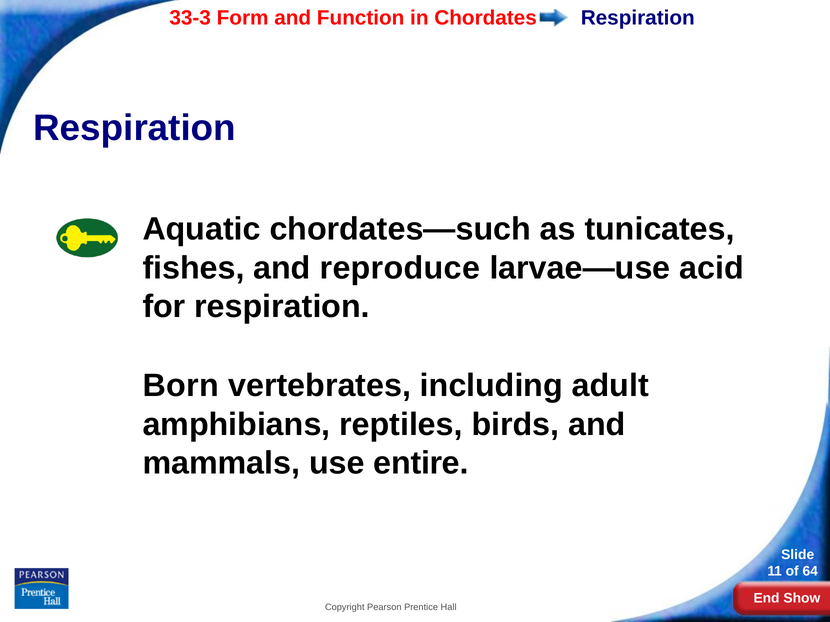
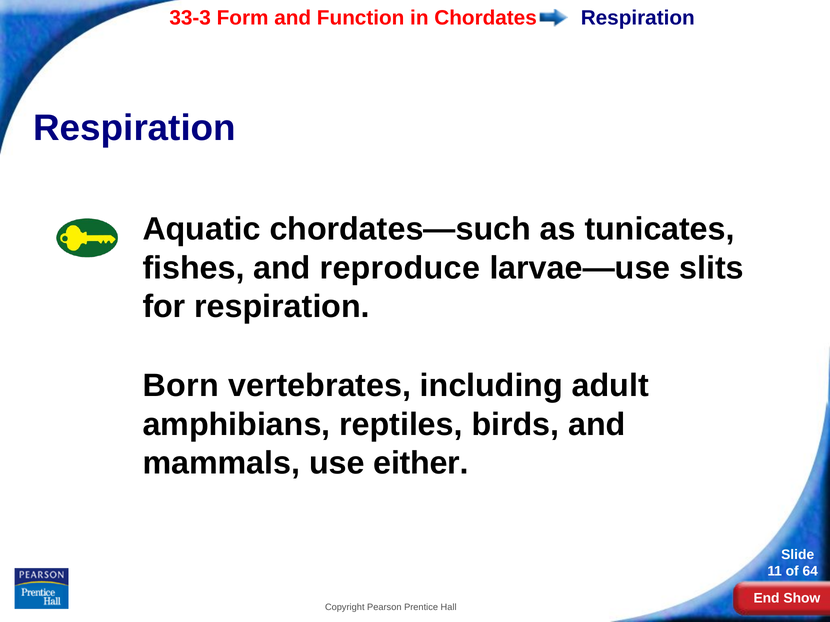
acid: acid -> slits (712, 268)
entire: entire -> either (421, 464)
